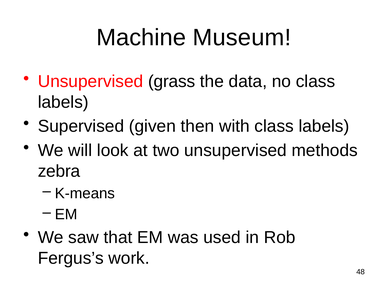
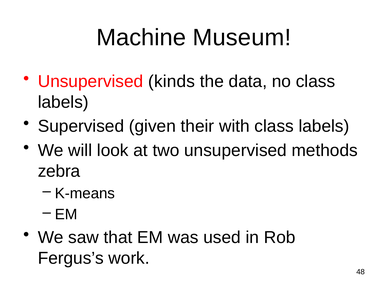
grass: grass -> kinds (172, 81)
then: then -> their (197, 126)
